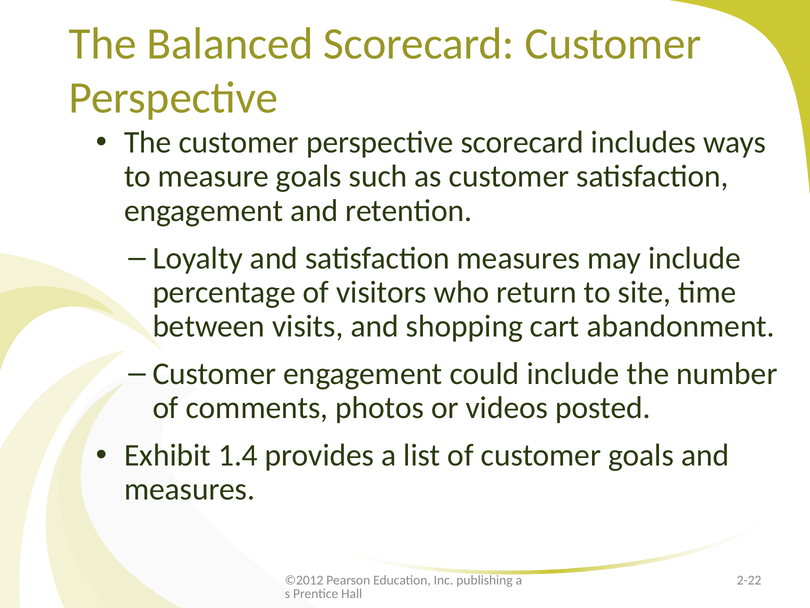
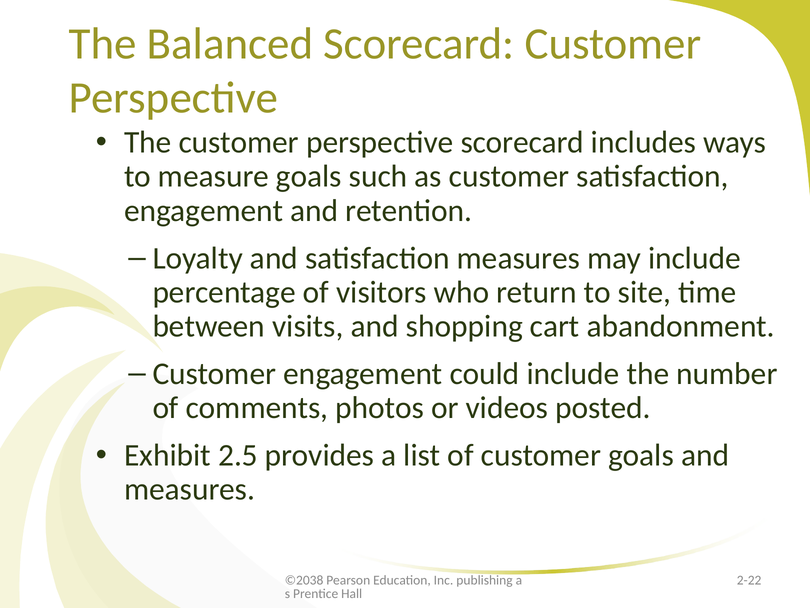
1.4: 1.4 -> 2.5 (238, 455)
©2012: ©2012 -> ©2038 (304, 580)
